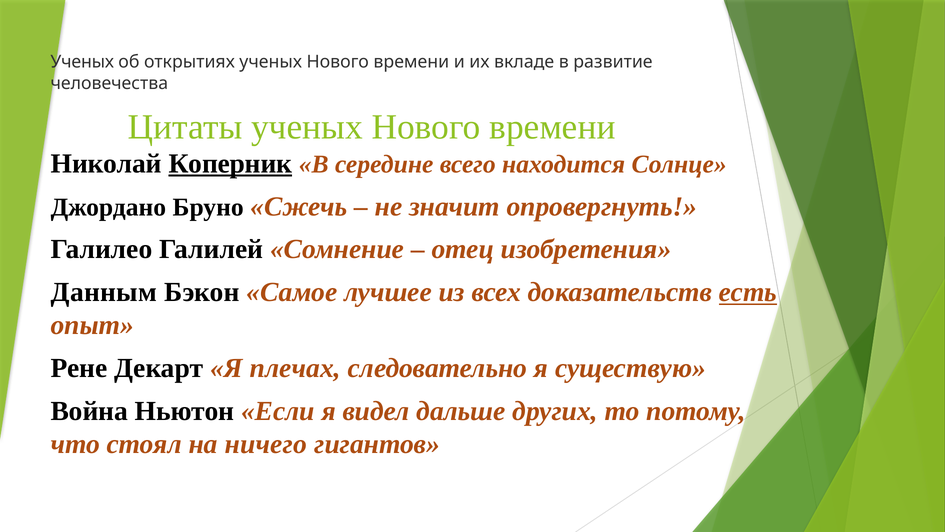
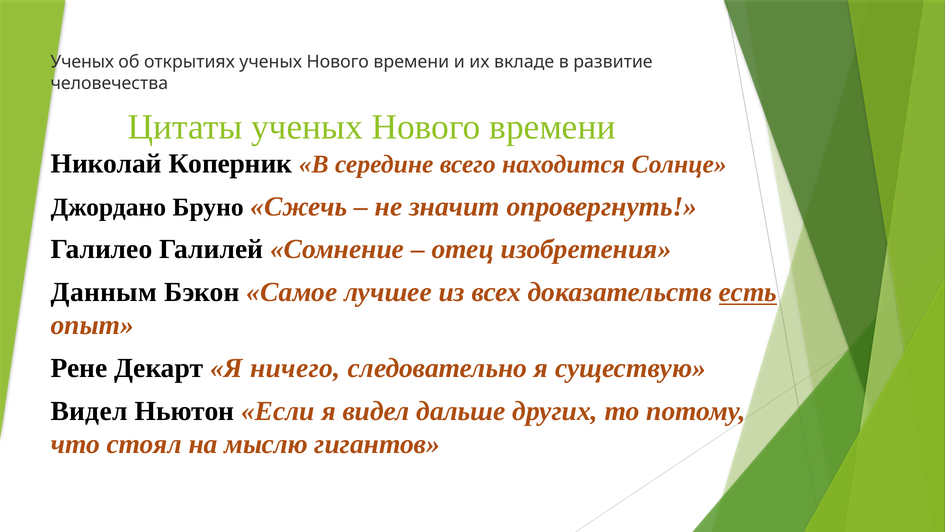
Коперник underline: present -> none (230, 163)
плечах: плечах -> ничего (295, 368)
Война: Война -> Видел (89, 411)
ничего: ничего -> мыслю (266, 444)
